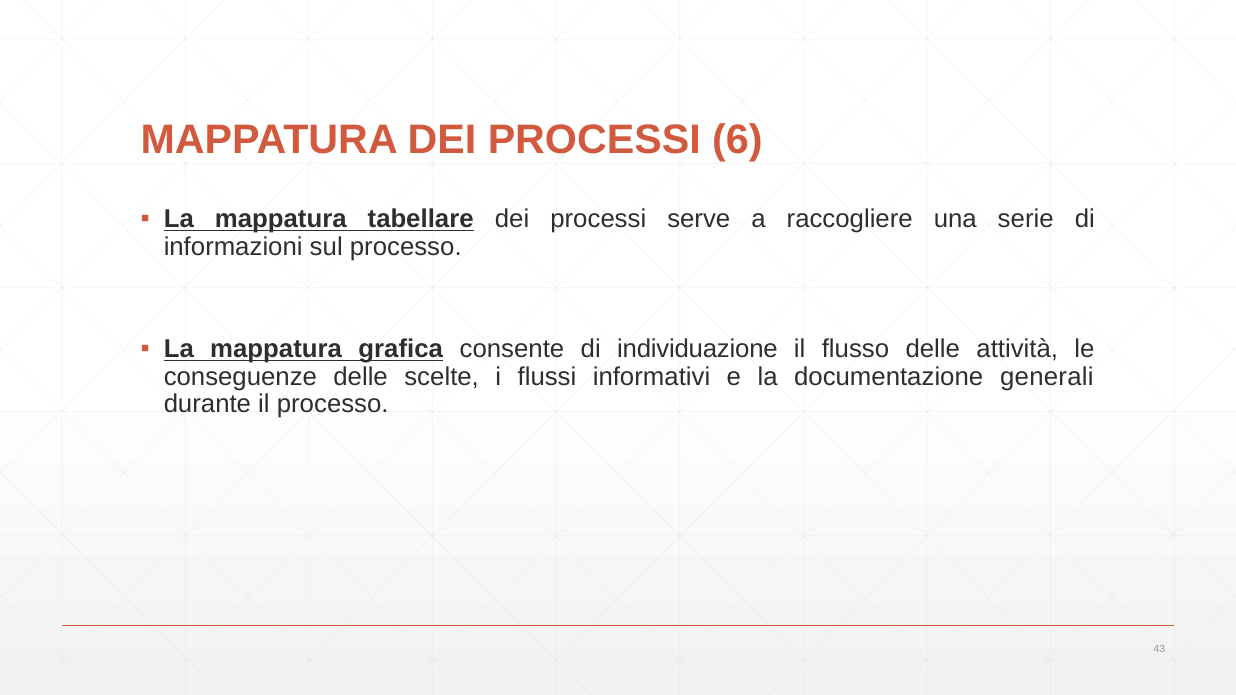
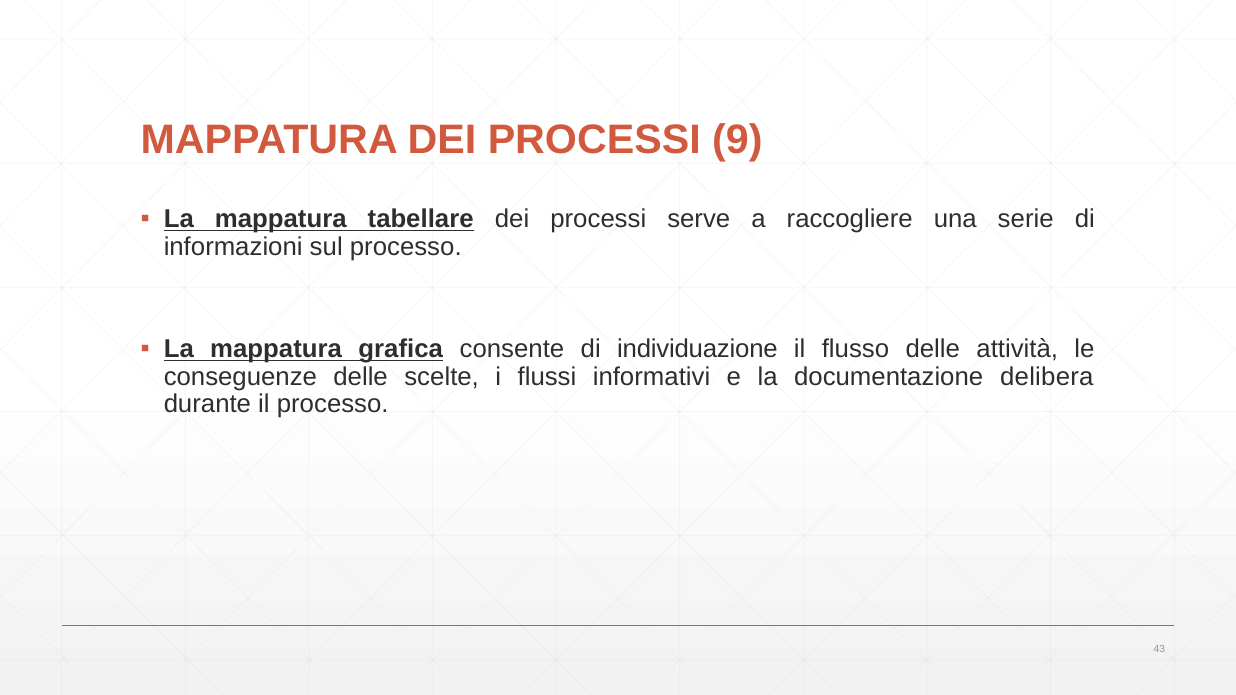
6: 6 -> 9 (737, 140)
generali: generali -> delibera (1047, 377)
